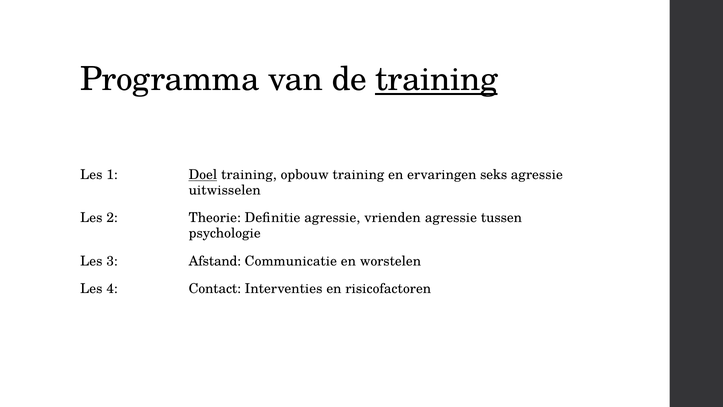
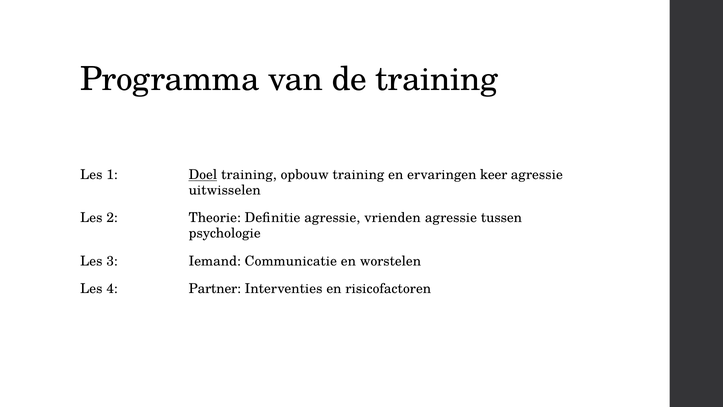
training underline: present -> none (437, 79)
seks: seks -> keer (494, 175)
Afstand: Afstand -> Iemand (215, 261)
Contact: Contact -> Partner (215, 288)
